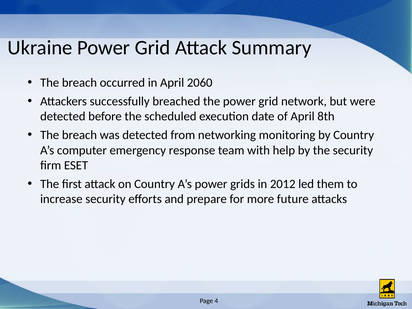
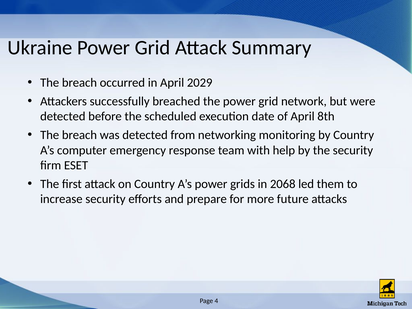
2060: 2060 -> 2029 (200, 83)
2012: 2012 -> 2068 (283, 184)
